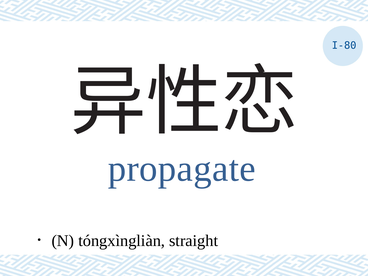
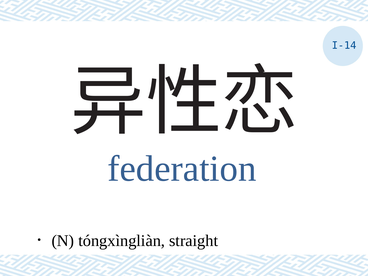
I-80: I-80 -> I-14 (344, 45)
propagate: propagate -> federation (182, 169)
